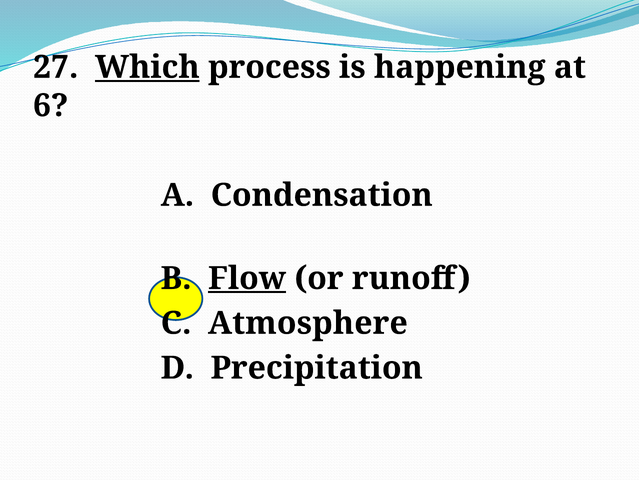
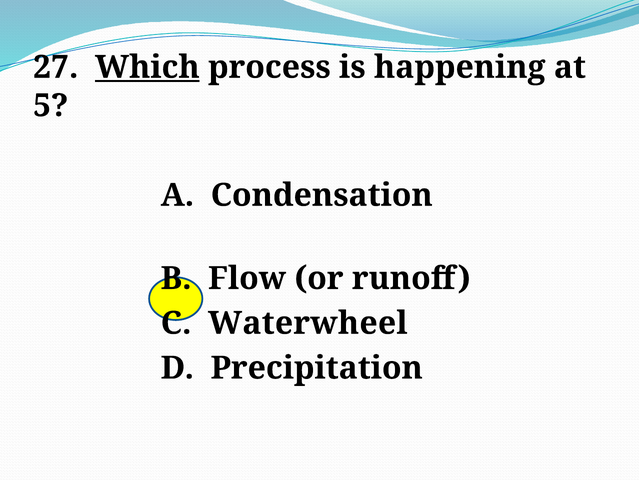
6: 6 -> 5 (51, 105)
Flow underline: present -> none (247, 278)
Atmosphere: Atmosphere -> Waterwheel (308, 323)
